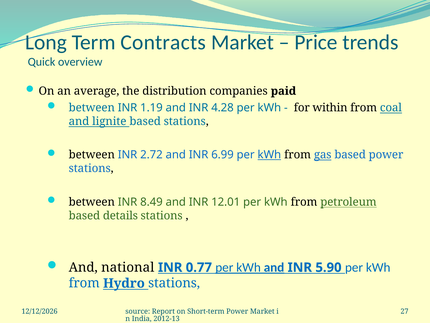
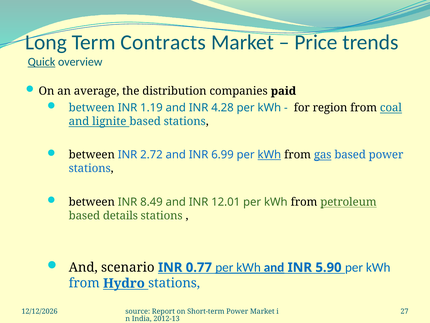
Quick underline: none -> present (42, 62)
within: within -> region (330, 108)
national: national -> scenario (128, 267)
